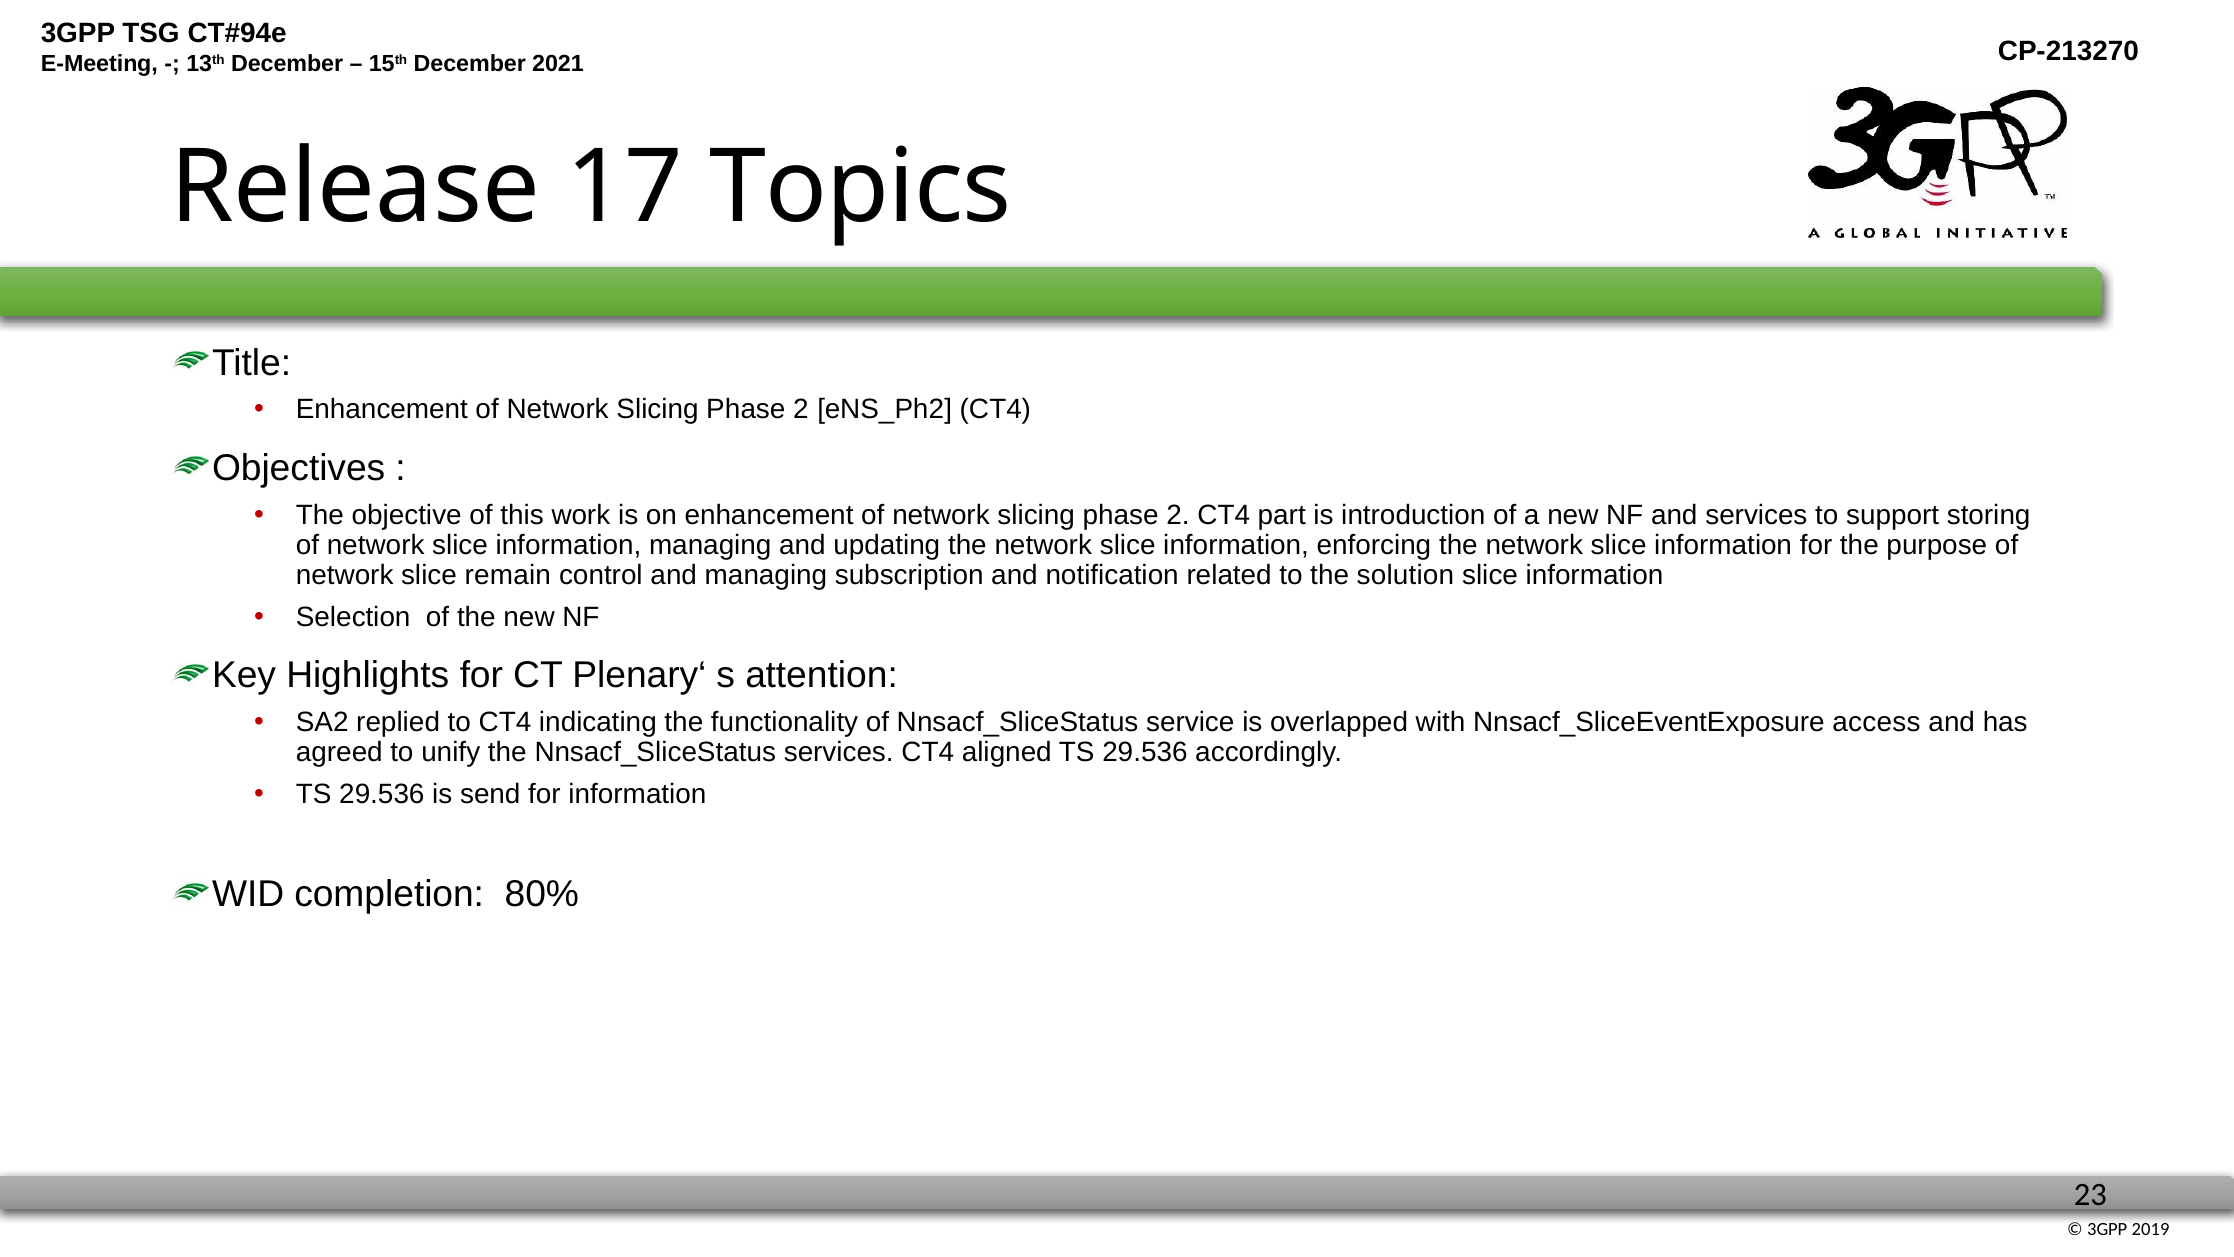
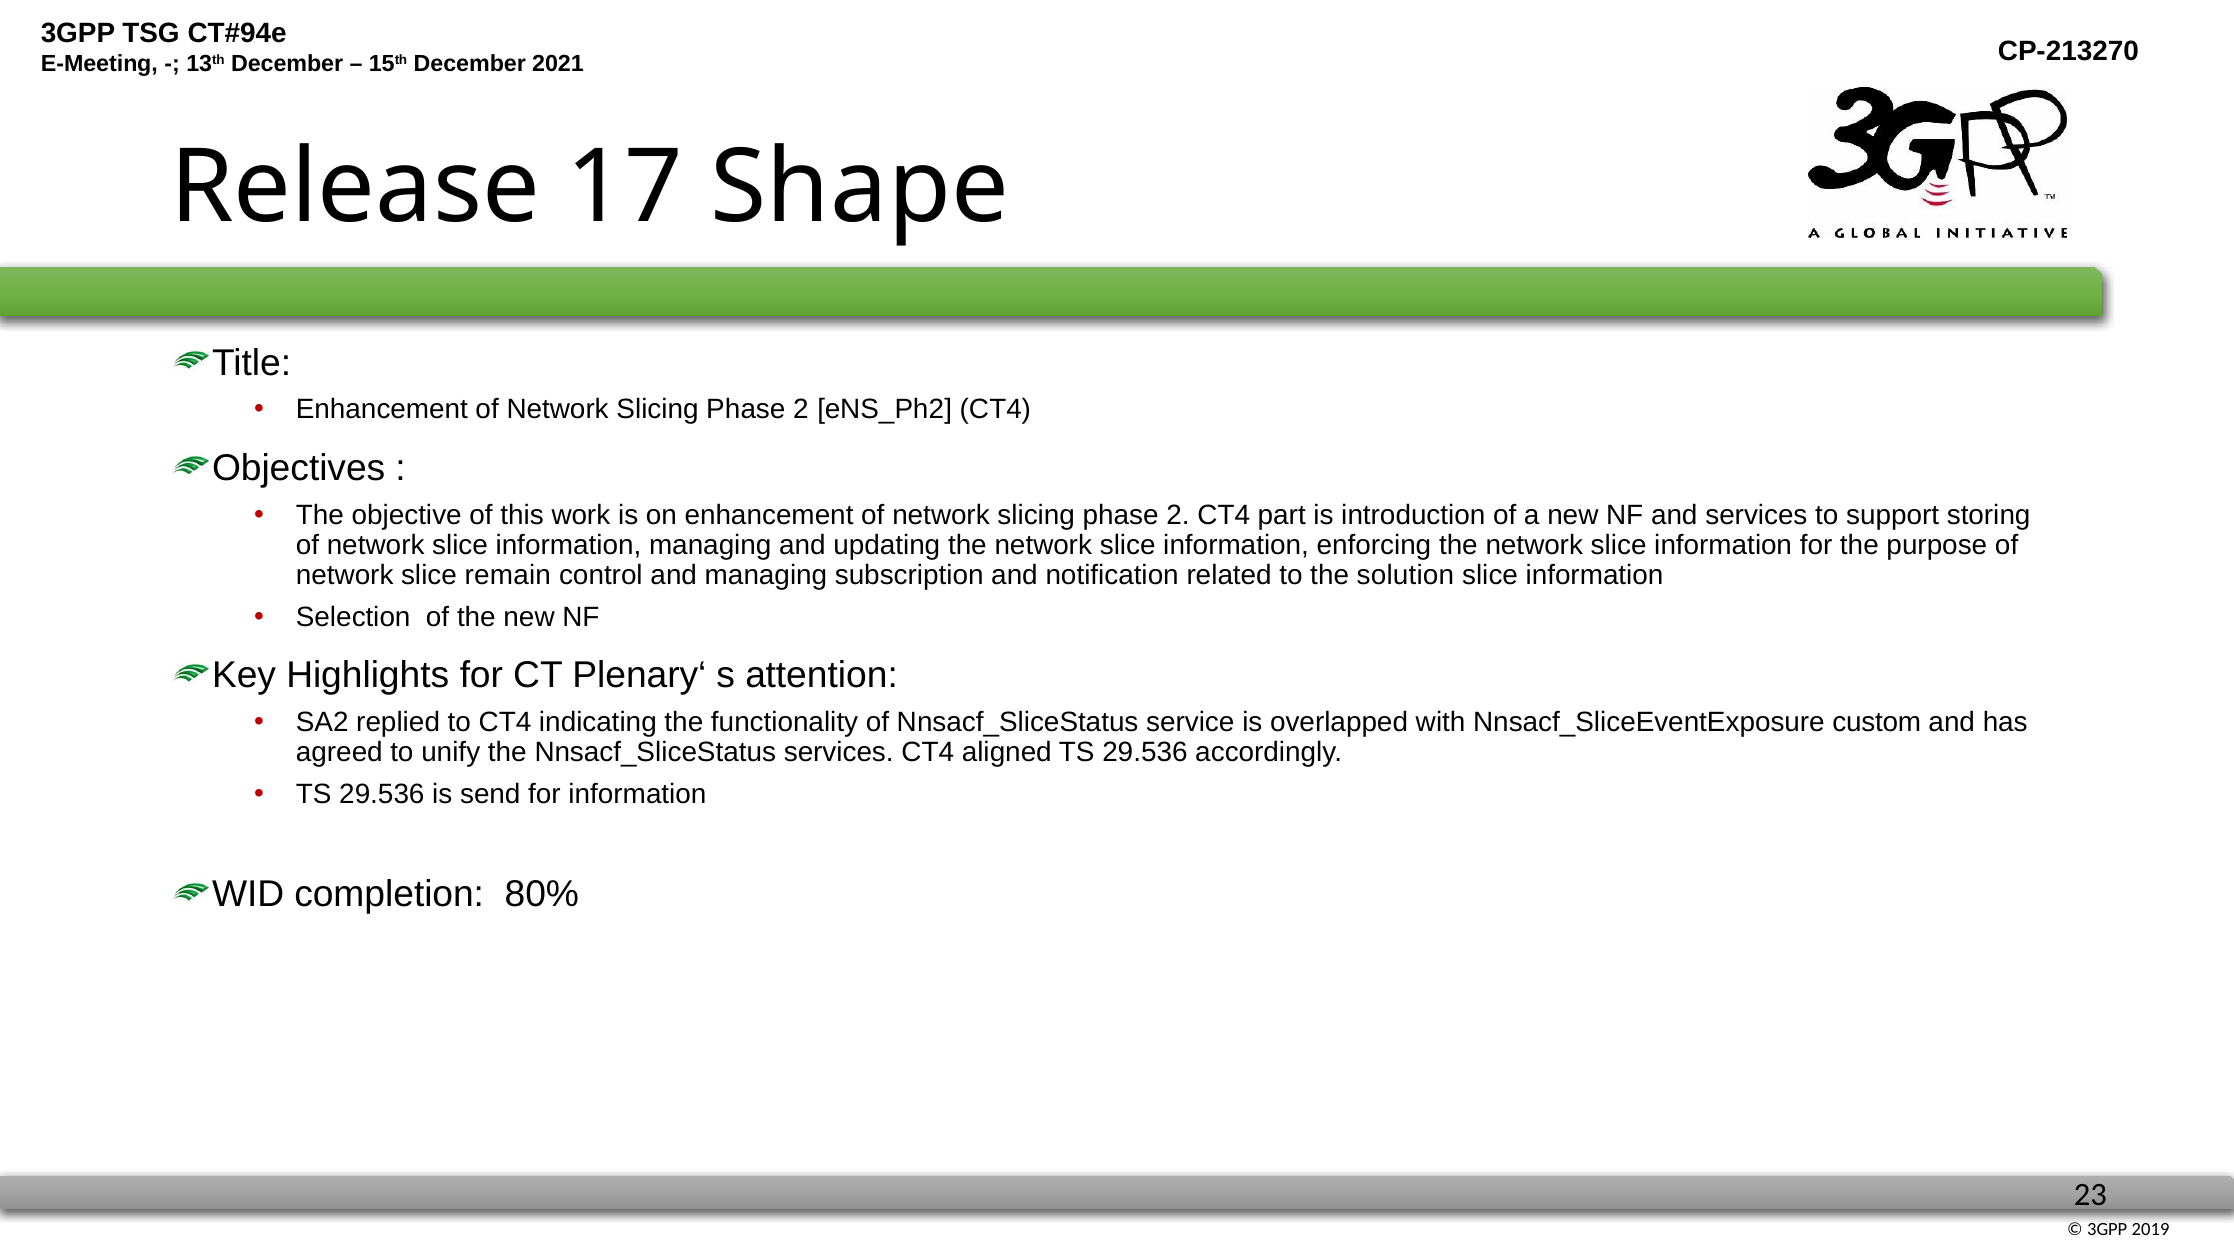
Topics: Topics -> Shape (860, 188)
access: access -> custom (1877, 722)
